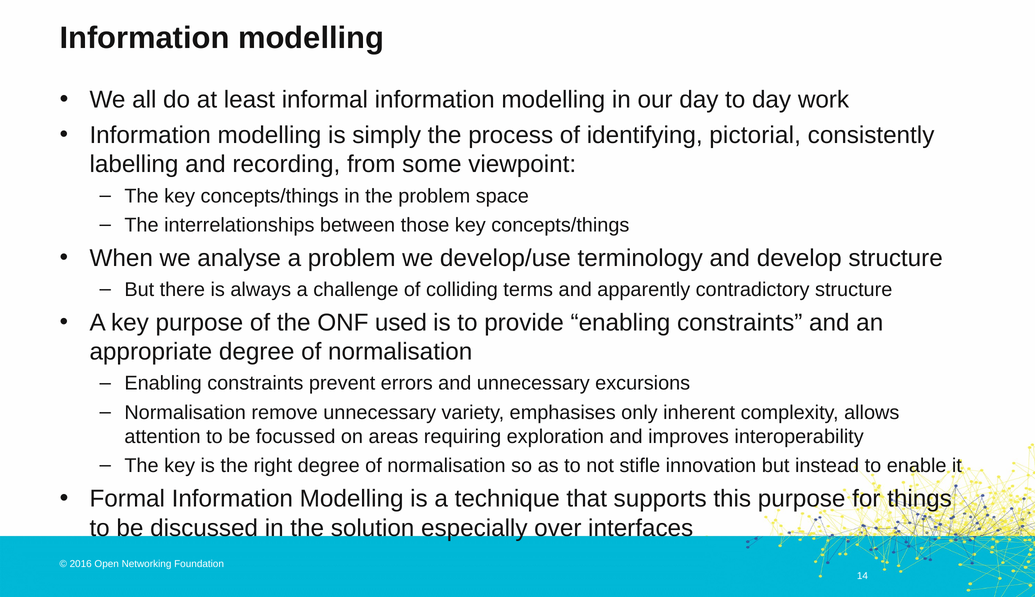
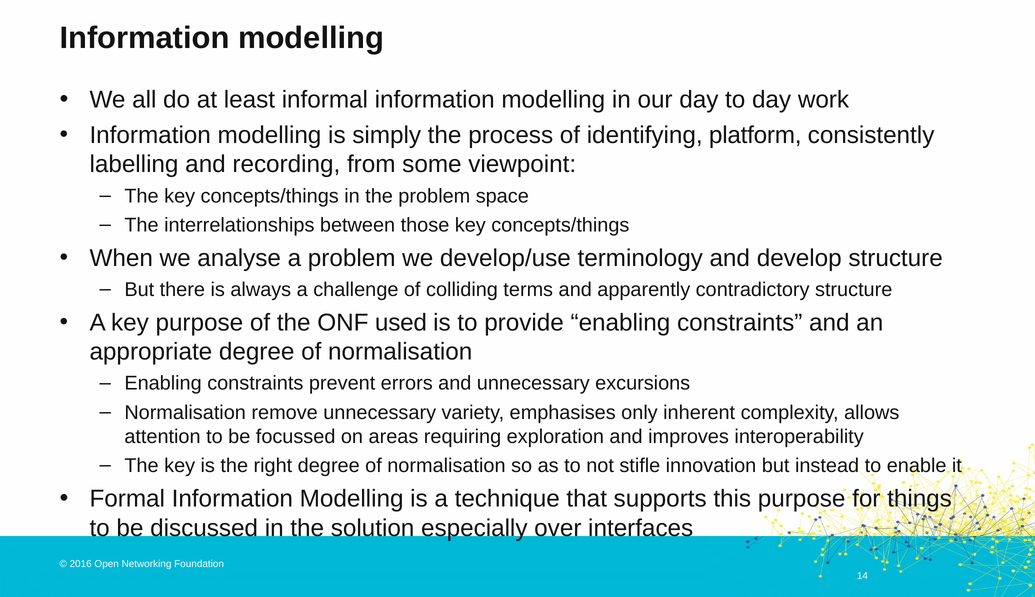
pictorial: pictorial -> platform (755, 135)
